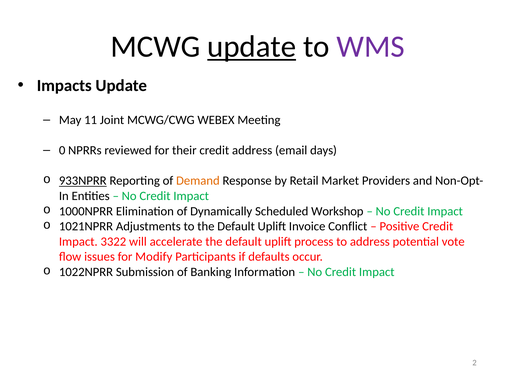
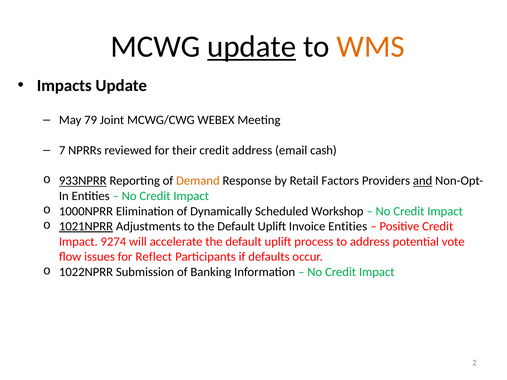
WMS colour: purple -> orange (371, 47)
11: 11 -> 79 (91, 120)
0: 0 -> 7 (62, 150)
days: days -> cash (323, 150)
Market: Market -> Factors (340, 181)
and underline: none -> present (423, 181)
1021NPRR underline: none -> present (86, 227)
Invoice Conflict: Conflict -> Entities (348, 227)
3322: 3322 -> 9274 (113, 242)
Modify: Modify -> Reflect (154, 257)
